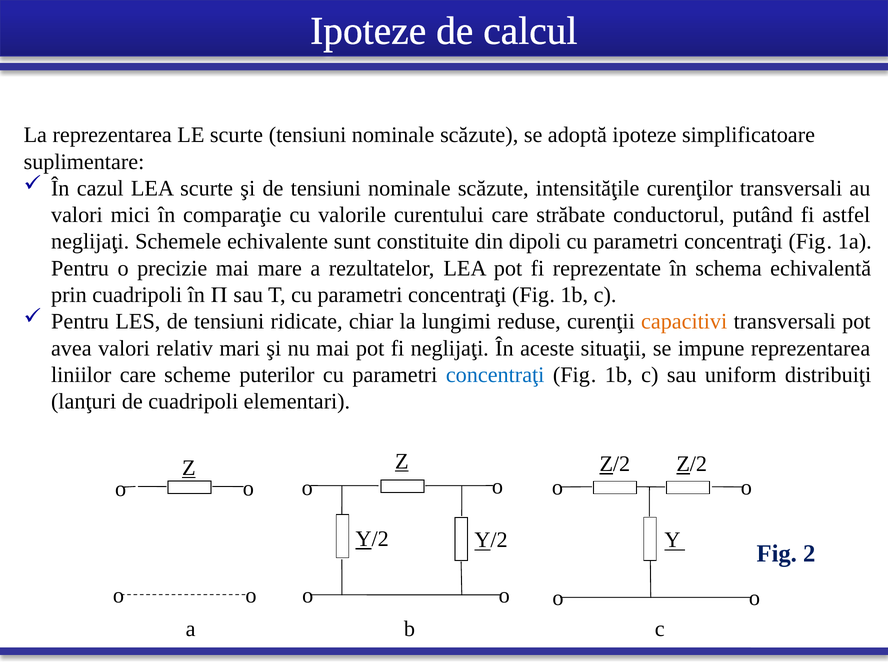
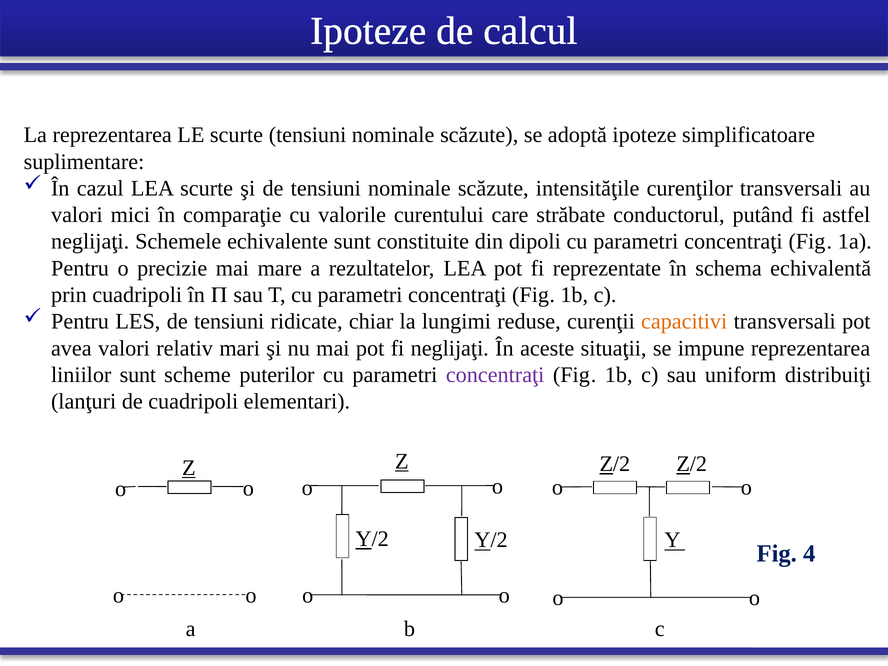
liniilor care: care -> sunt (138, 375)
concentraţi colour: blue -> purple (495, 375)
2: 2 -> 4 (809, 554)
